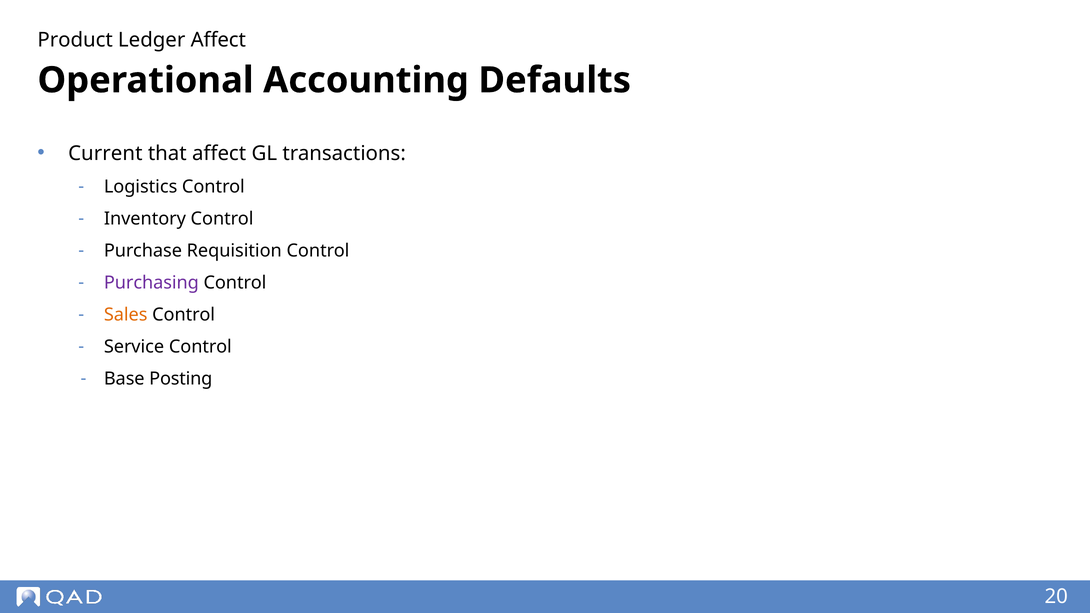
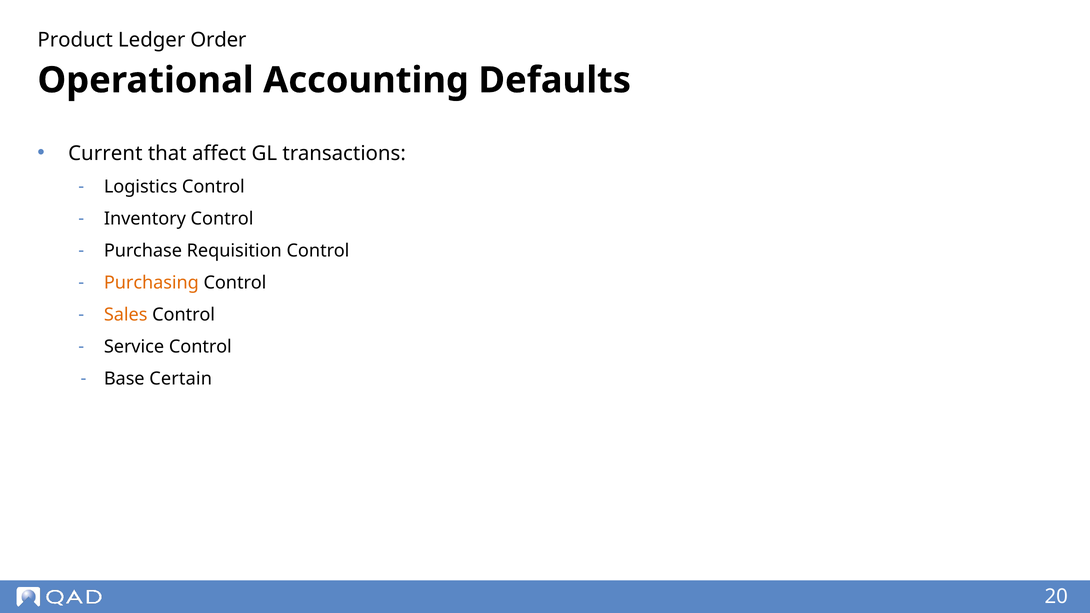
Ledger Affect: Affect -> Order (218, 40)
Purchasing colour: purple -> orange (151, 283)
Posting: Posting -> Certain (181, 379)
